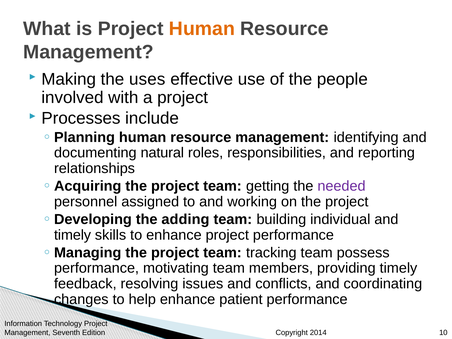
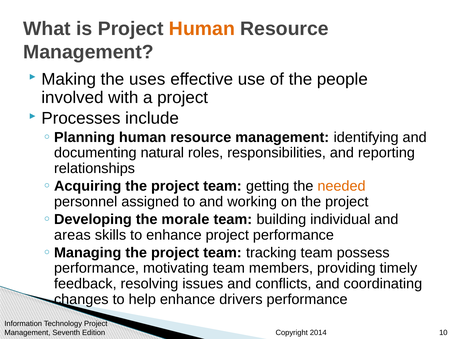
needed colour: purple -> orange (341, 186)
adding: adding -> morale (185, 219)
timely: timely -> areas (72, 235)
patient: patient -> drivers (241, 299)
